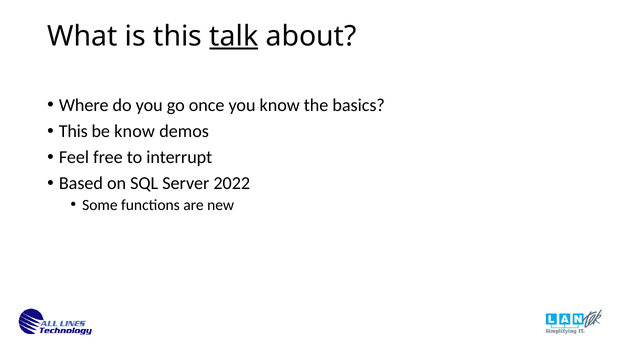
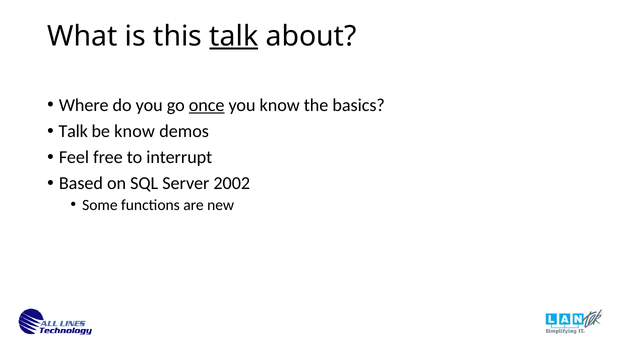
once underline: none -> present (207, 105)
This: This -> Talk (73, 131)
2022: 2022 -> 2002 (232, 183)
